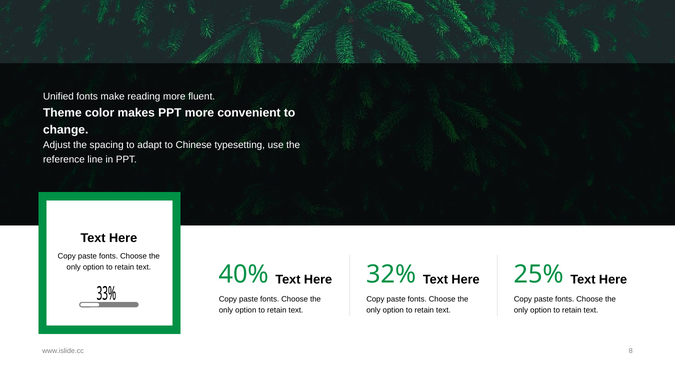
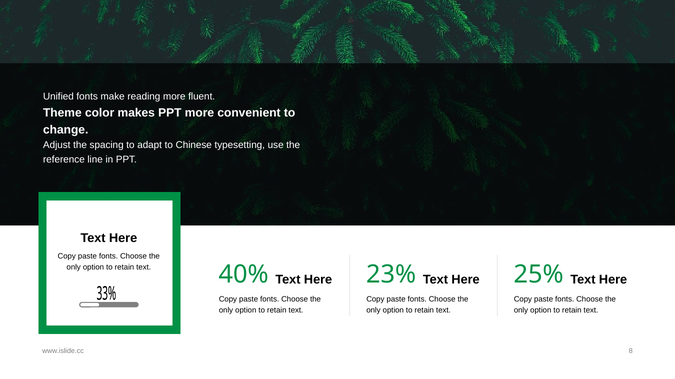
32%: 32% -> 23% (391, 275)
